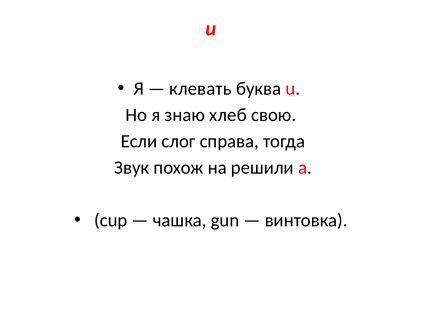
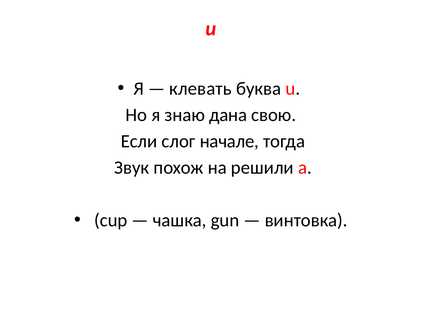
хлеб: хлеб -> дана (228, 115)
справа: справа -> начале (229, 141)
